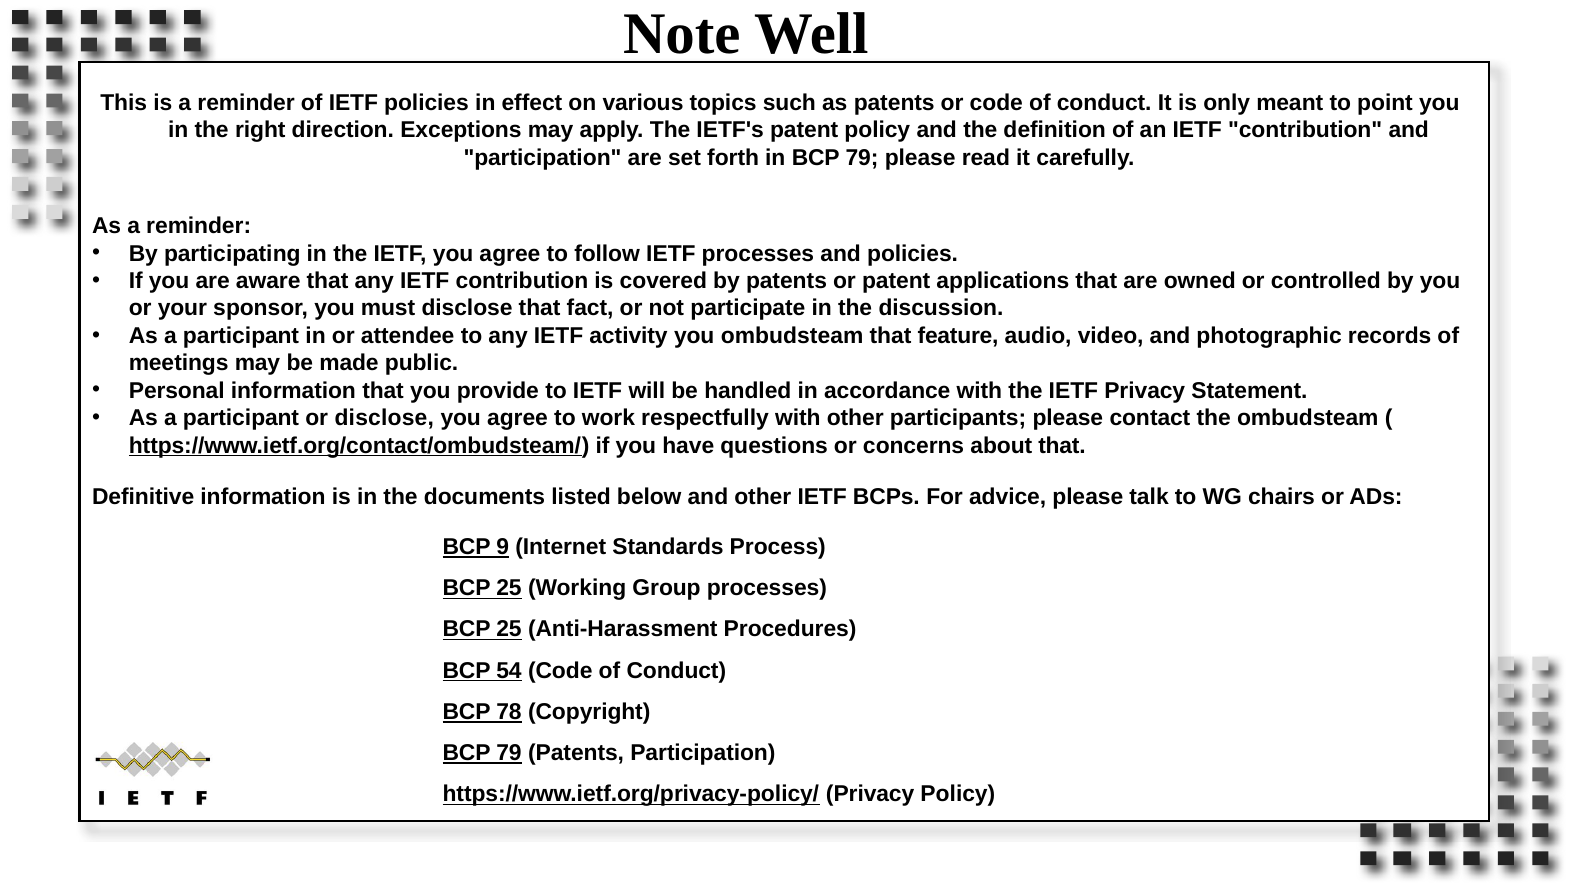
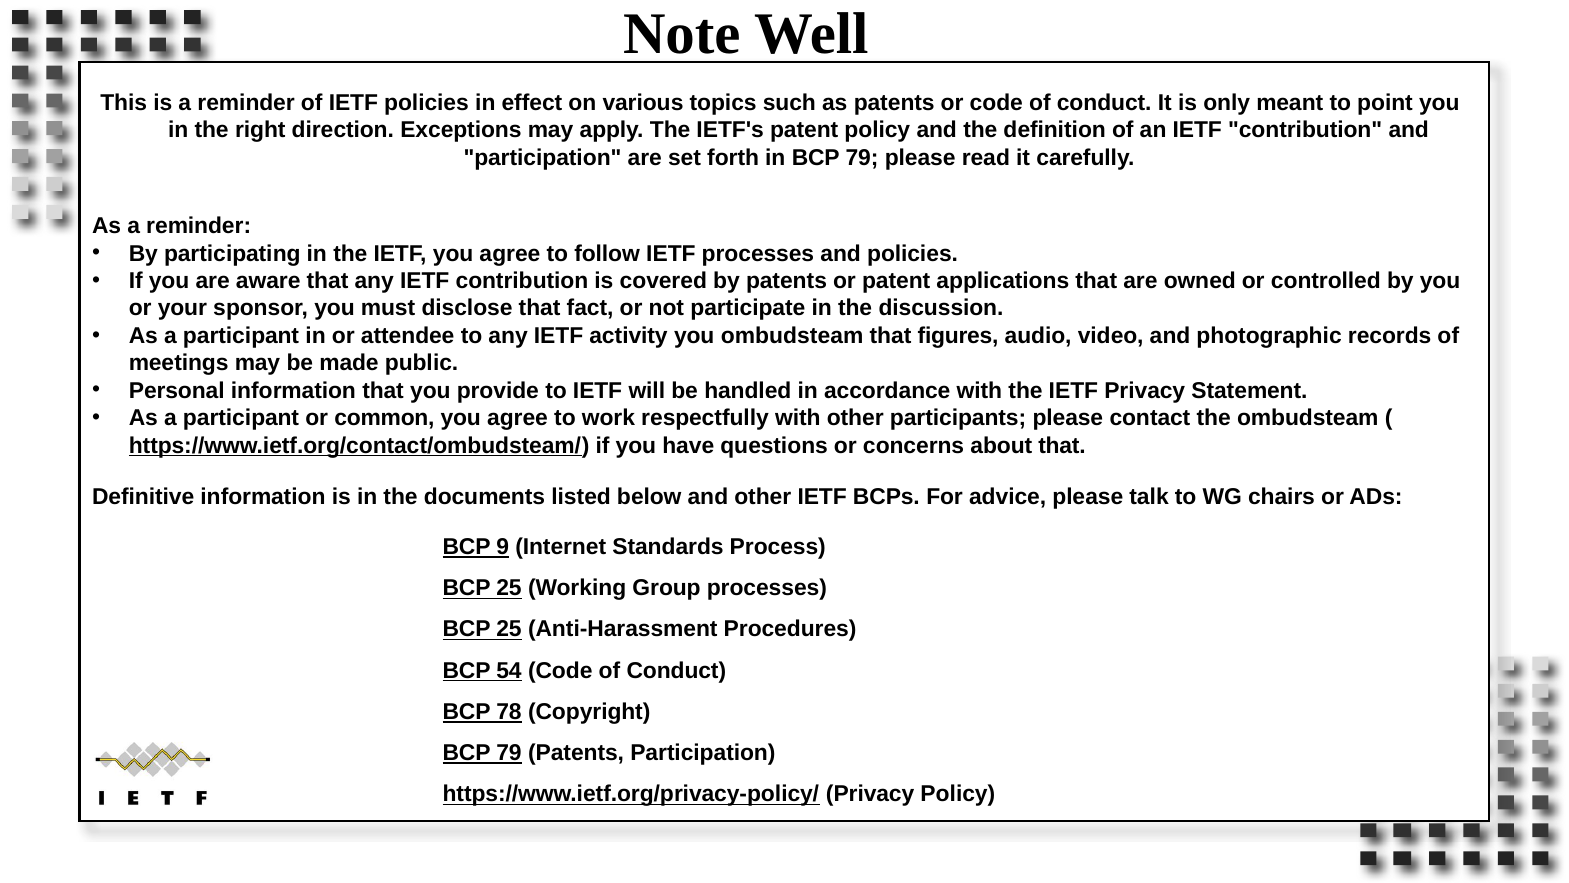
feature: feature -> figures (958, 336)
or disclose: disclose -> common (384, 418)
